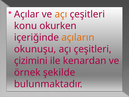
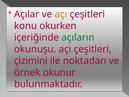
açıların colour: orange -> green (78, 37)
kenardan: kenardan -> noktadan (85, 61)
şekilde: şekilde -> okunur (59, 72)
